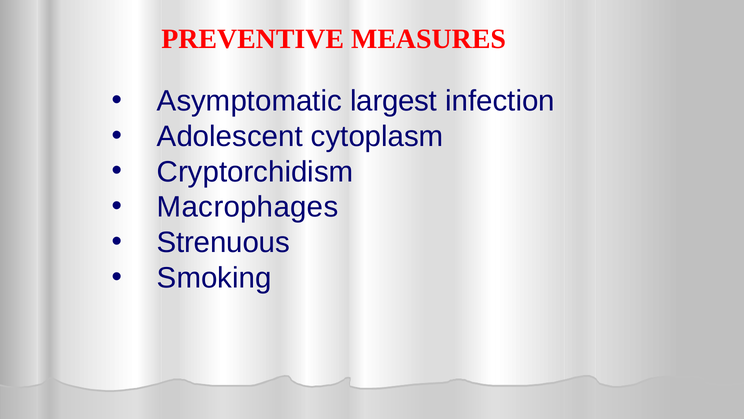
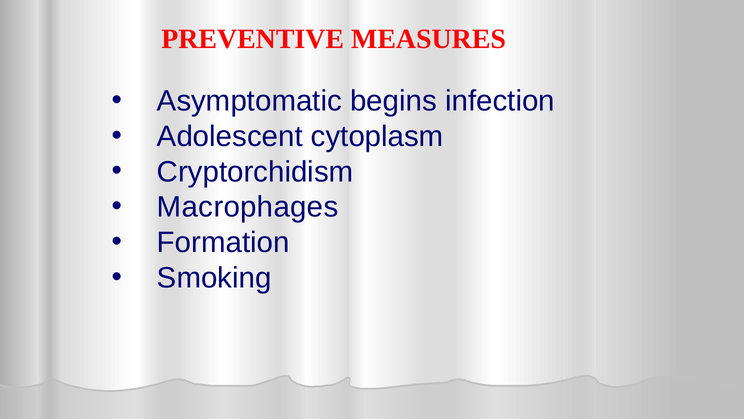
largest: largest -> begins (393, 101)
Strenuous: Strenuous -> Formation (223, 242)
